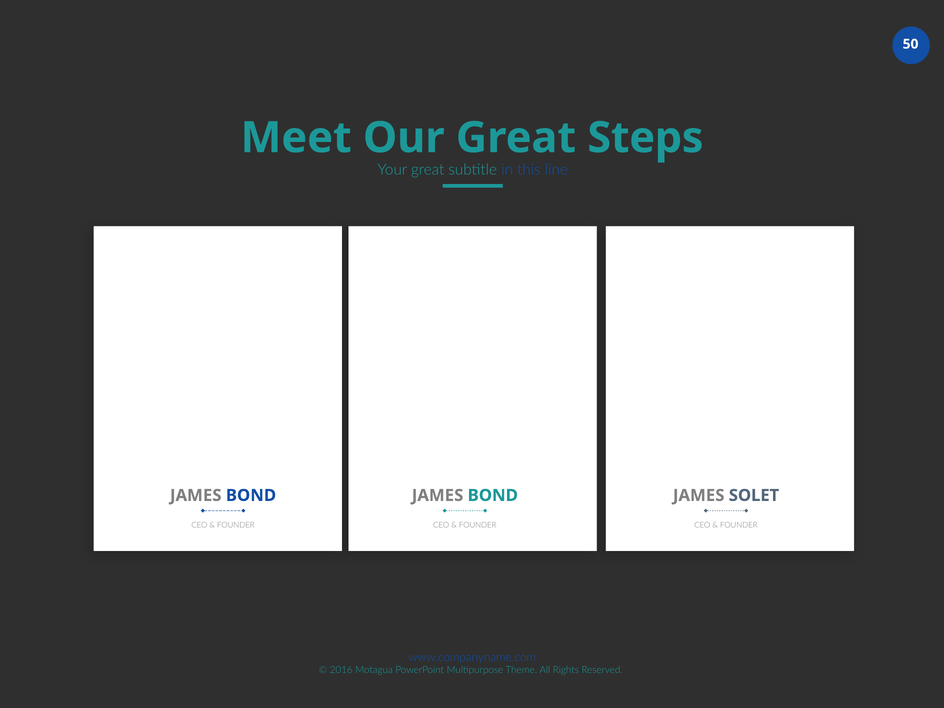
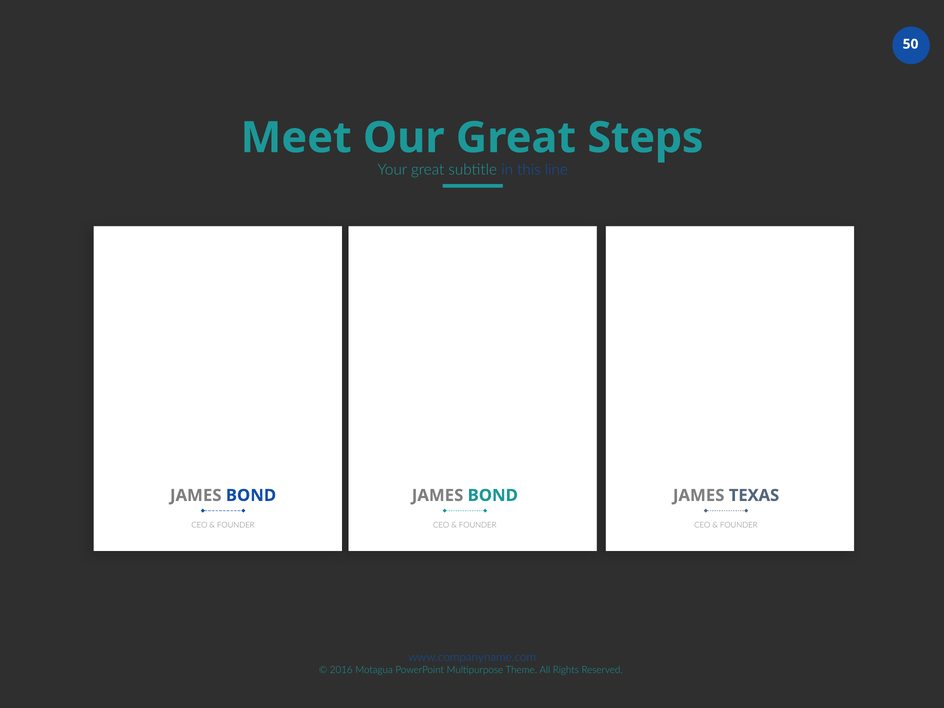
SOLET: SOLET -> TEXAS (754, 495)
